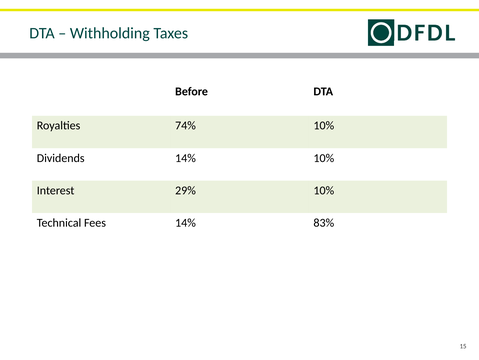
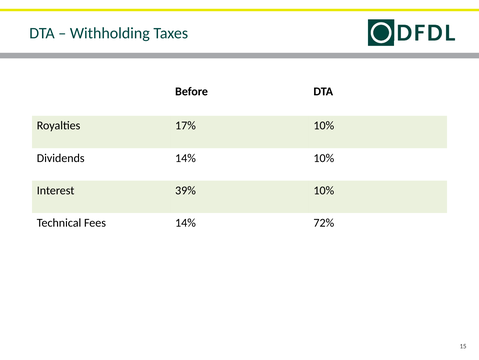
74%: 74% -> 17% (185, 125)
29%: 29% -> 39% (185, 190)
83%: 83% -> 72% (324, 222)
